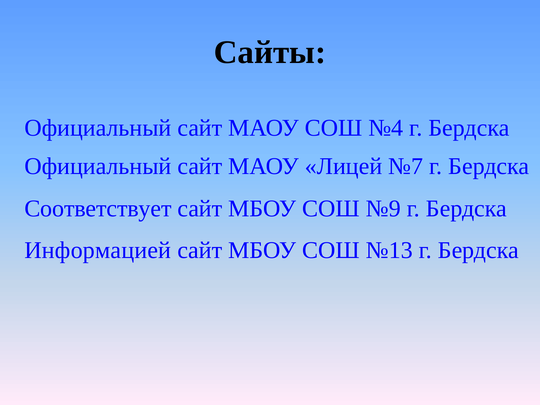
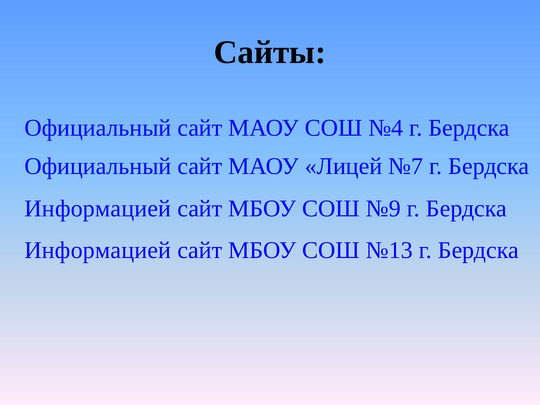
Соответствует: Соответствует -> Информацией (98, 209)
